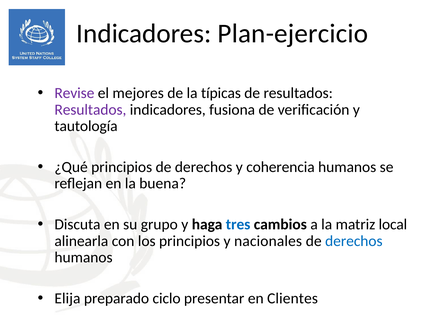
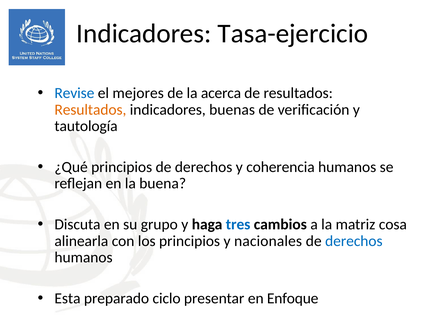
Plan-ejercicio: Plan-ejercicio -> Tasa-ejercicio (293, 34)
Revise colour: purple -> blue (74, 93)
típicas: típicas -> acerca (221, 93)
Resultados colour: purple -> orange (90, 110)
fusiona: fusiona -> buenas (232, 110)
local: local -> cosa (393, 225)
Elija: Elija -> Esta (67, 299)
Clientes: Clientes -> Enfoque (293, 299)
